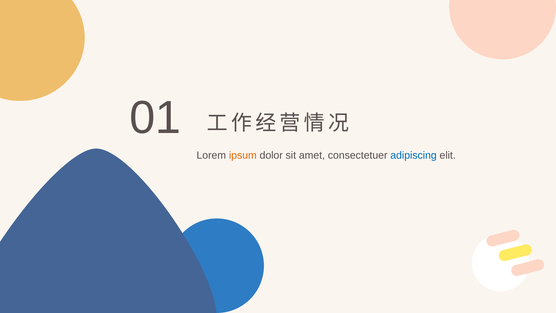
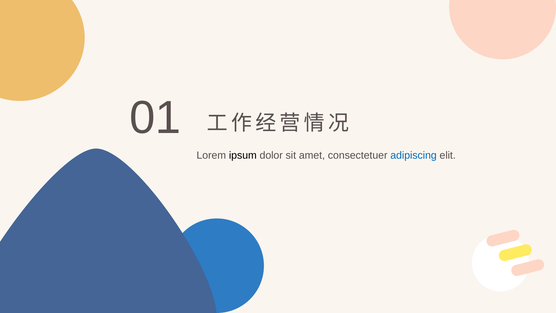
ipsum colour: orange -> black (243, 155)
